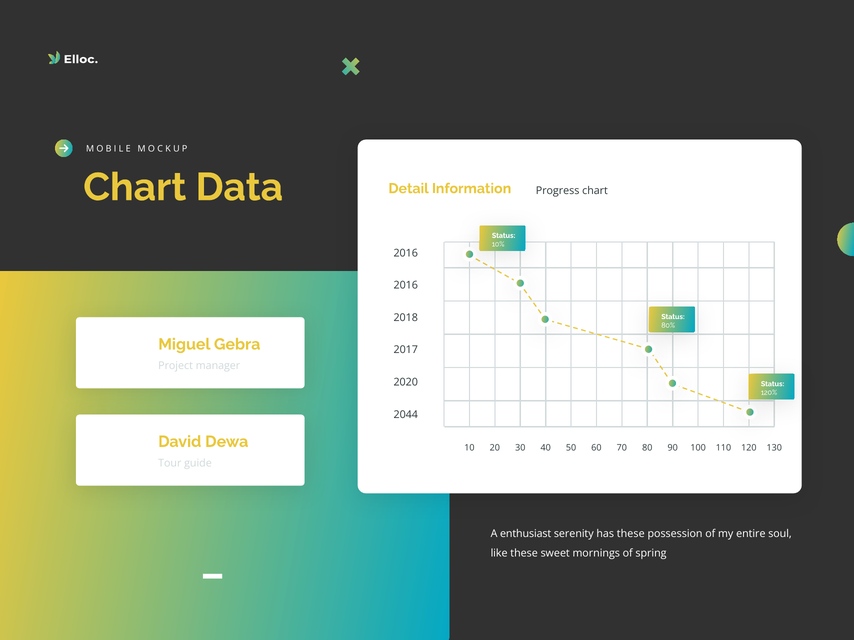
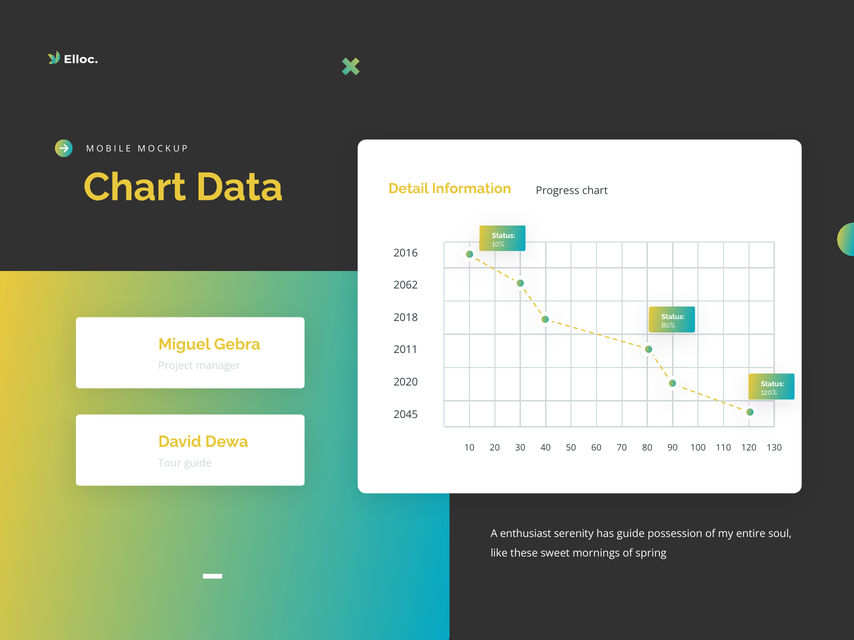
2016: 2016 -> 2062 (406, 286)
2017: 2017 -> 2011 (406, 350)
2044: 2044 -> 2045 (406, 415)
has these: these -> guide (631, 534)
